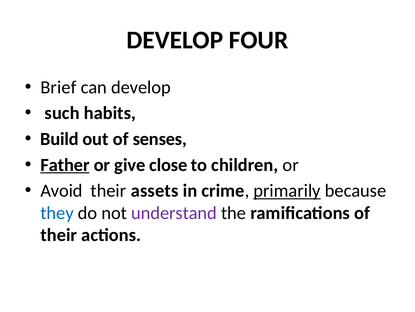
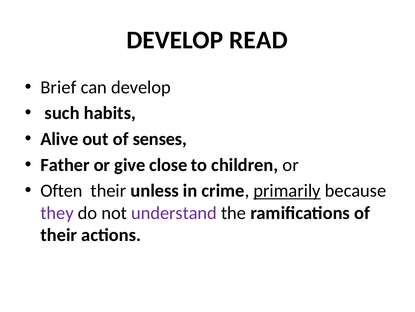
FOUR: FOUR -> READ (258, 40)
Build: Build -> Alive (59, 139)
Father underline: present -> none (65, 165)
Avoid: Avoid -> Often (61, 190)
assets: assets -> unless (155, 190)
they colour: blue -> purple (57, 213)
